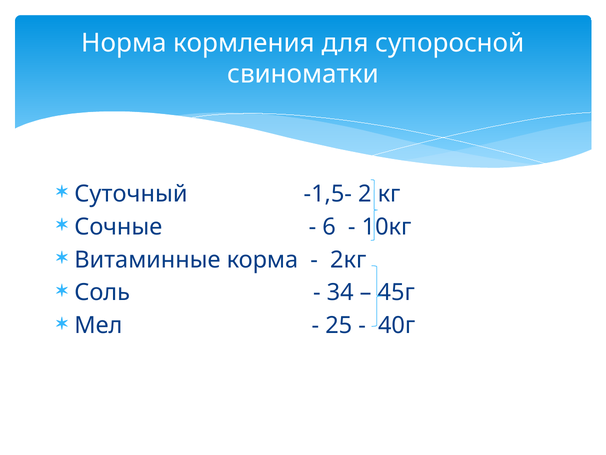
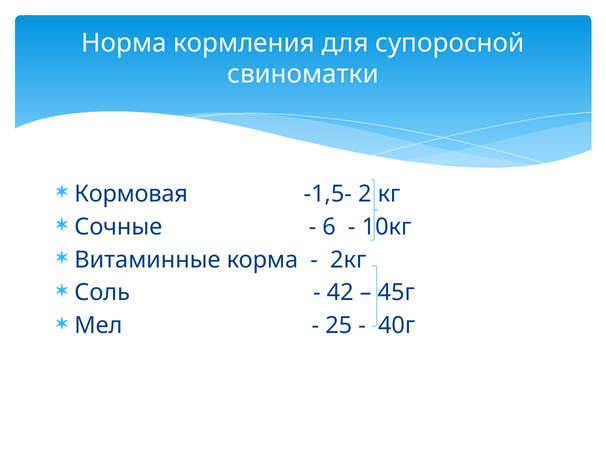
Суточный: Суточный -> Кормовая (131, 194)
34: 34 -> 42 (340, 292)
